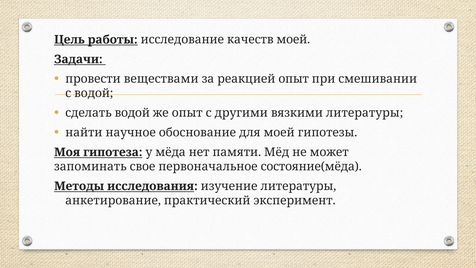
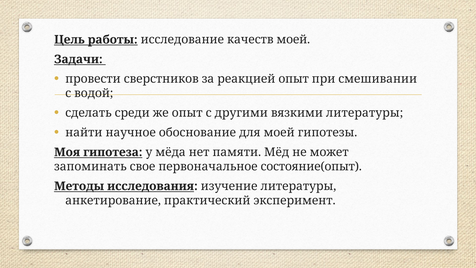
веществами: веществами -> сверстников (161, 79)
сделать водой: водой -> среди (132, 113)
состояние(мёда: состояние(мёда -> состояние(опыт (311, 166)
